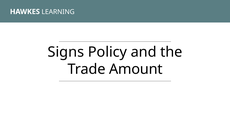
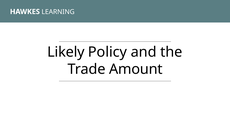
Signs: Signs -> Likely (66, 52)
